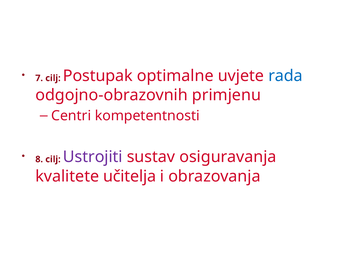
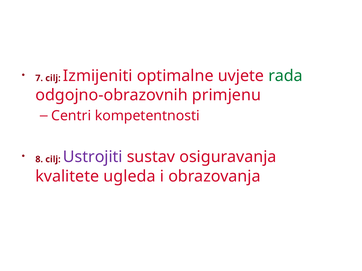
Postupak: Postupak -> Izmijeniti (98, 76)
rada colour: blue -> green (286, 76)
učitelja: učitelja -> ugleda (129, 177)
